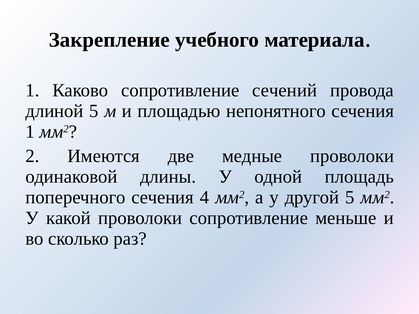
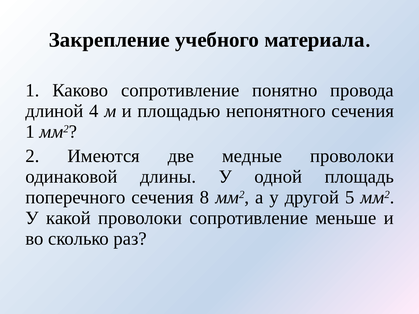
сечений: сечений -> понятно (285, 91)
длиной 5: 5 -> 4 (94, 111)
4: 4 -> 8 (205, 198)
